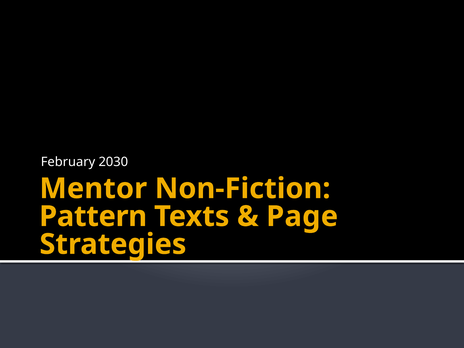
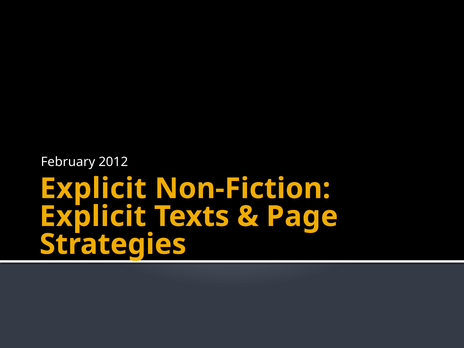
2030: 2030 -> 2012 (113, 162)
Mentor: Mentor -> Explicit (93, 189)
Pattern: Pattern -> Explicit (93, 216)
